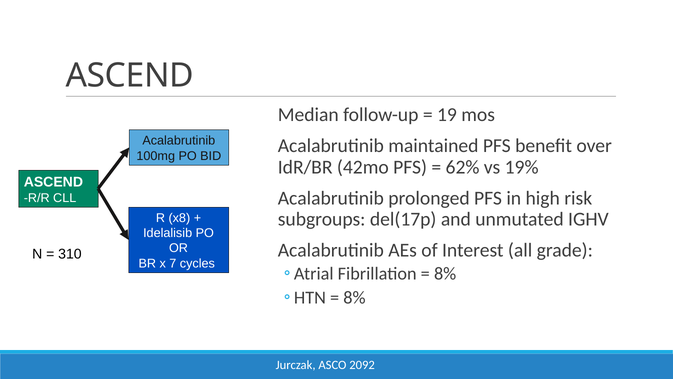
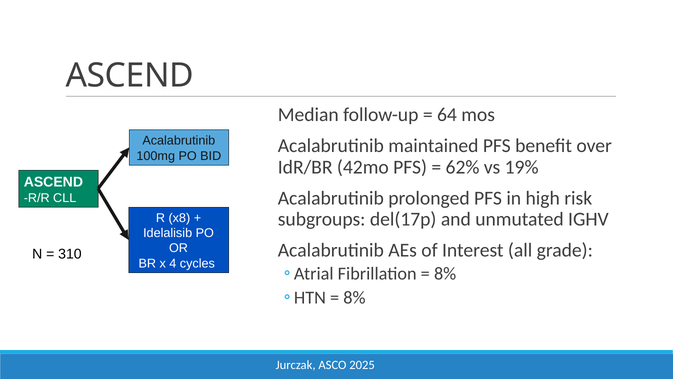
19: 19 -> 64 (447, 115)
7: 7 -> 4 (173, 263)
2092: 2092 -> 2025 (362, 365)
